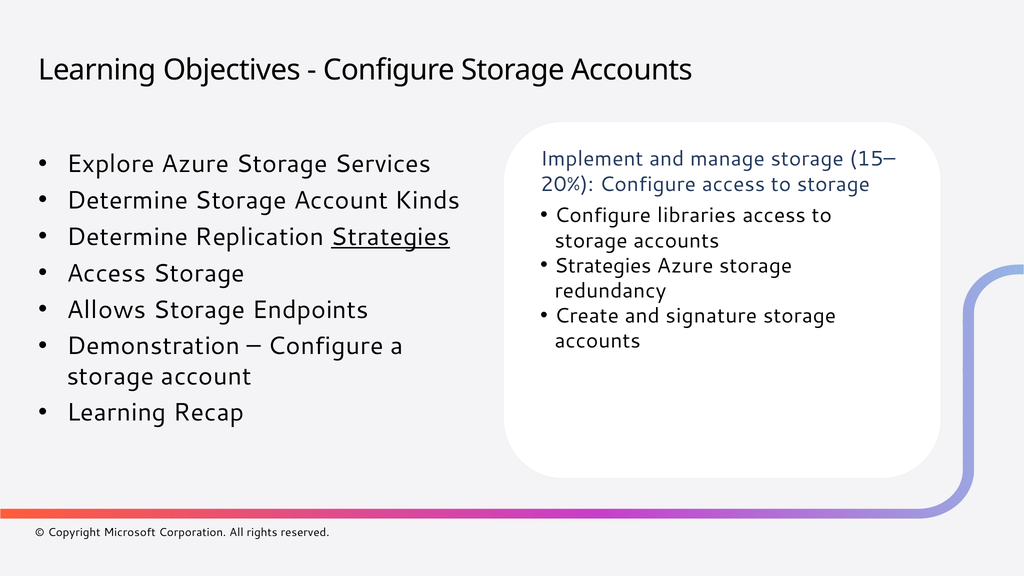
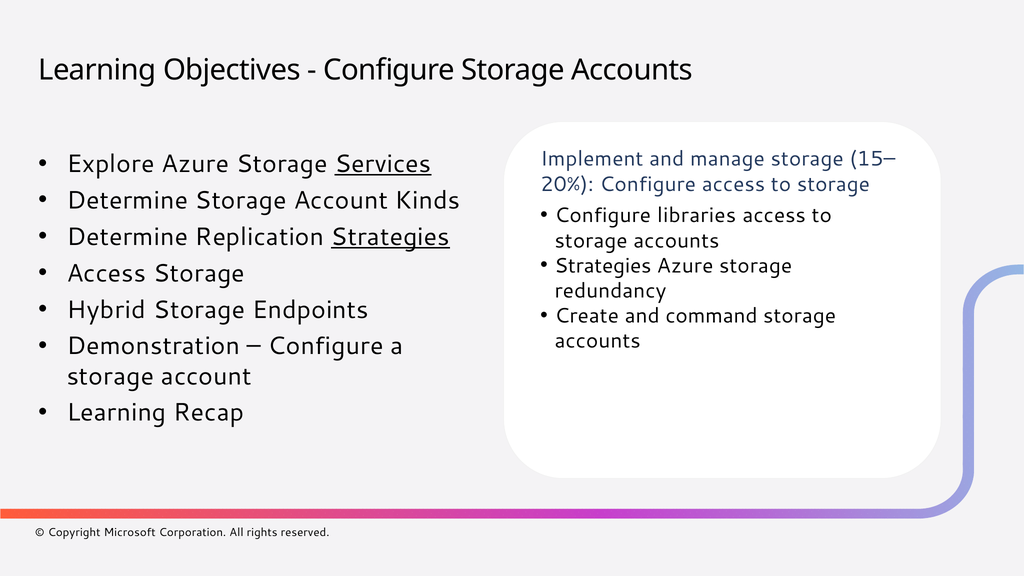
Services underline: none -> present (383, 164)
Allows: Allows -> Hybrid (106, 310)
signature: signature -> command (711, 316)
